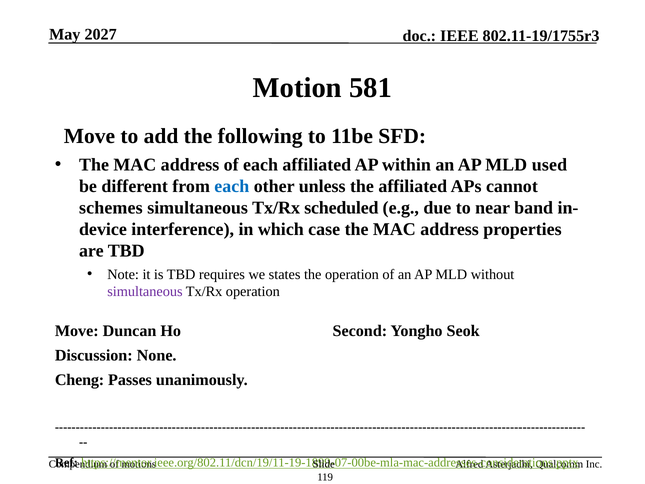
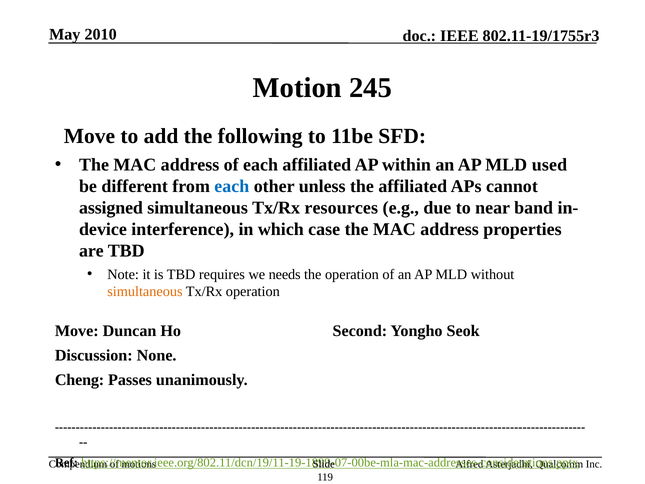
2027: 2027 -> 2010 (101, 34)
581: 581 -> 245 (371, 88)
schemes: schemes -> assigned (111, 208)
scheduled: scheduled -> resources (341, 208)
states: states -> needs (285, 274)
simultaneous colour: purple -> orange (145, 291)
